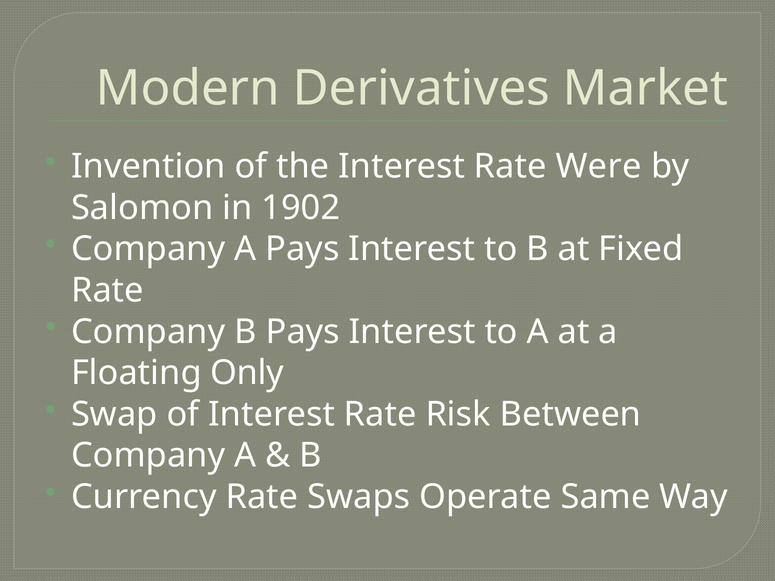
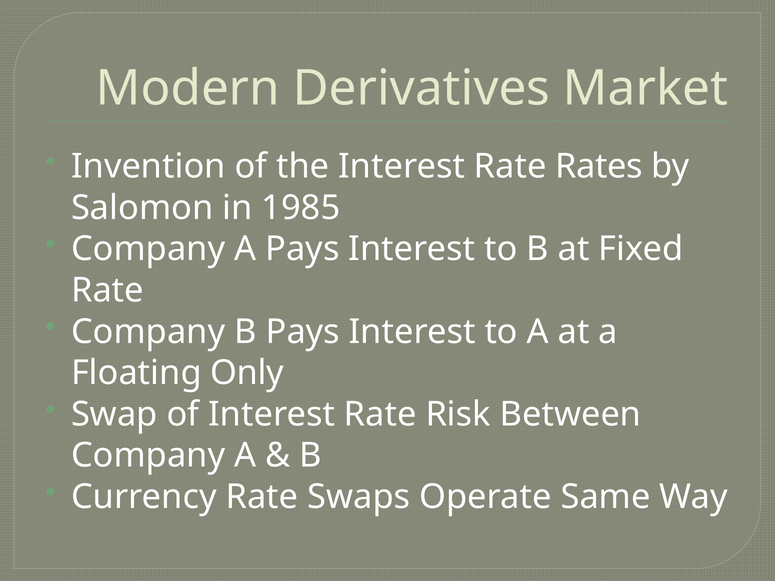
Were: Were -> Rates (599, 166)
1902: 1902 -> 1985 (301, 208)
